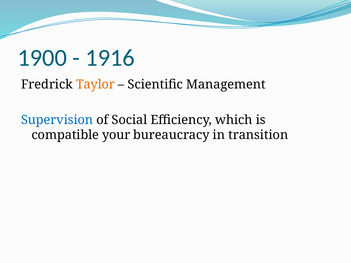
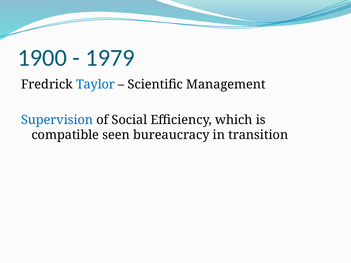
1916: 1916 -> 1979 (110, 58)
Taylor colour: orange -> blue (95, 85)
your: your -> seen (116, 135)
